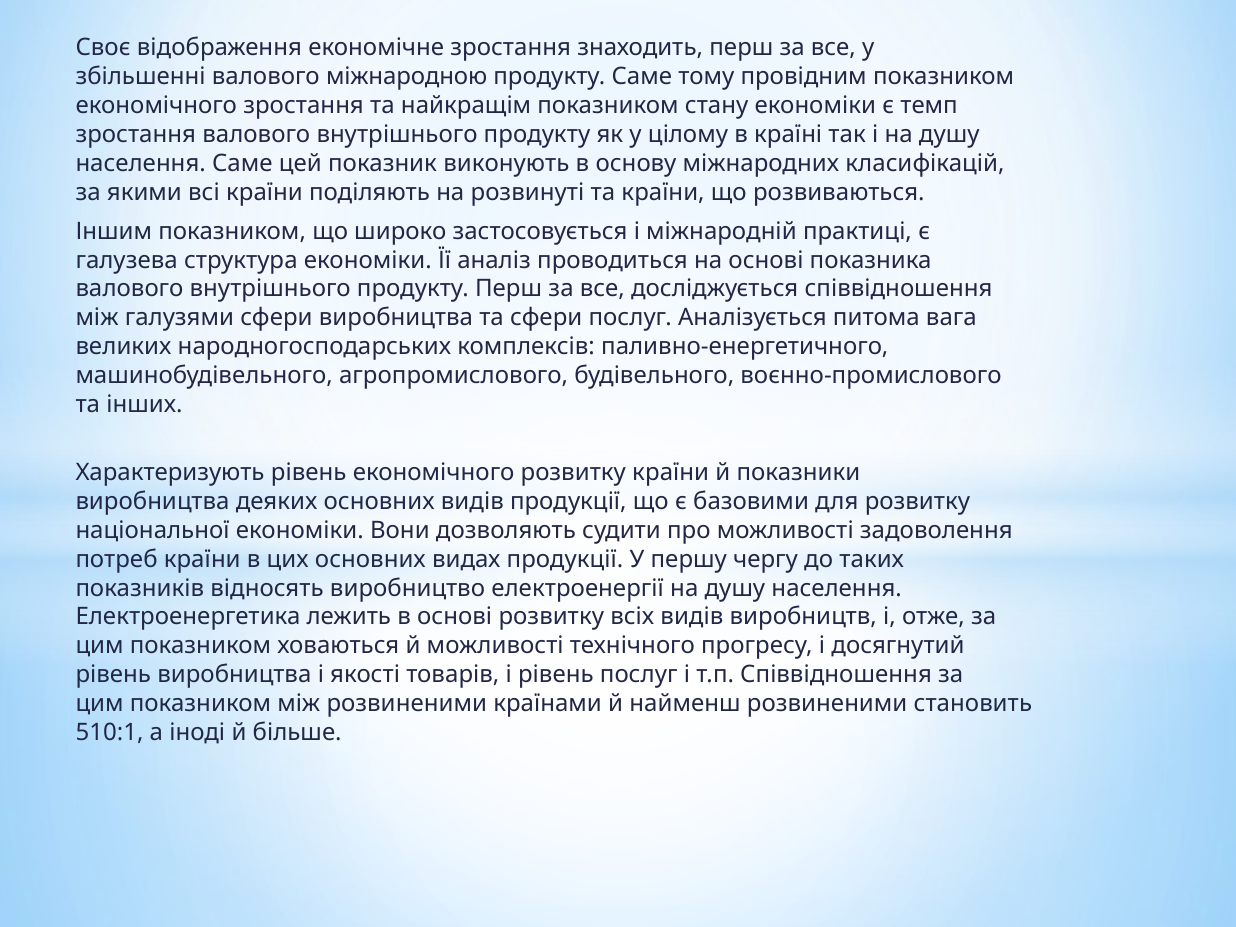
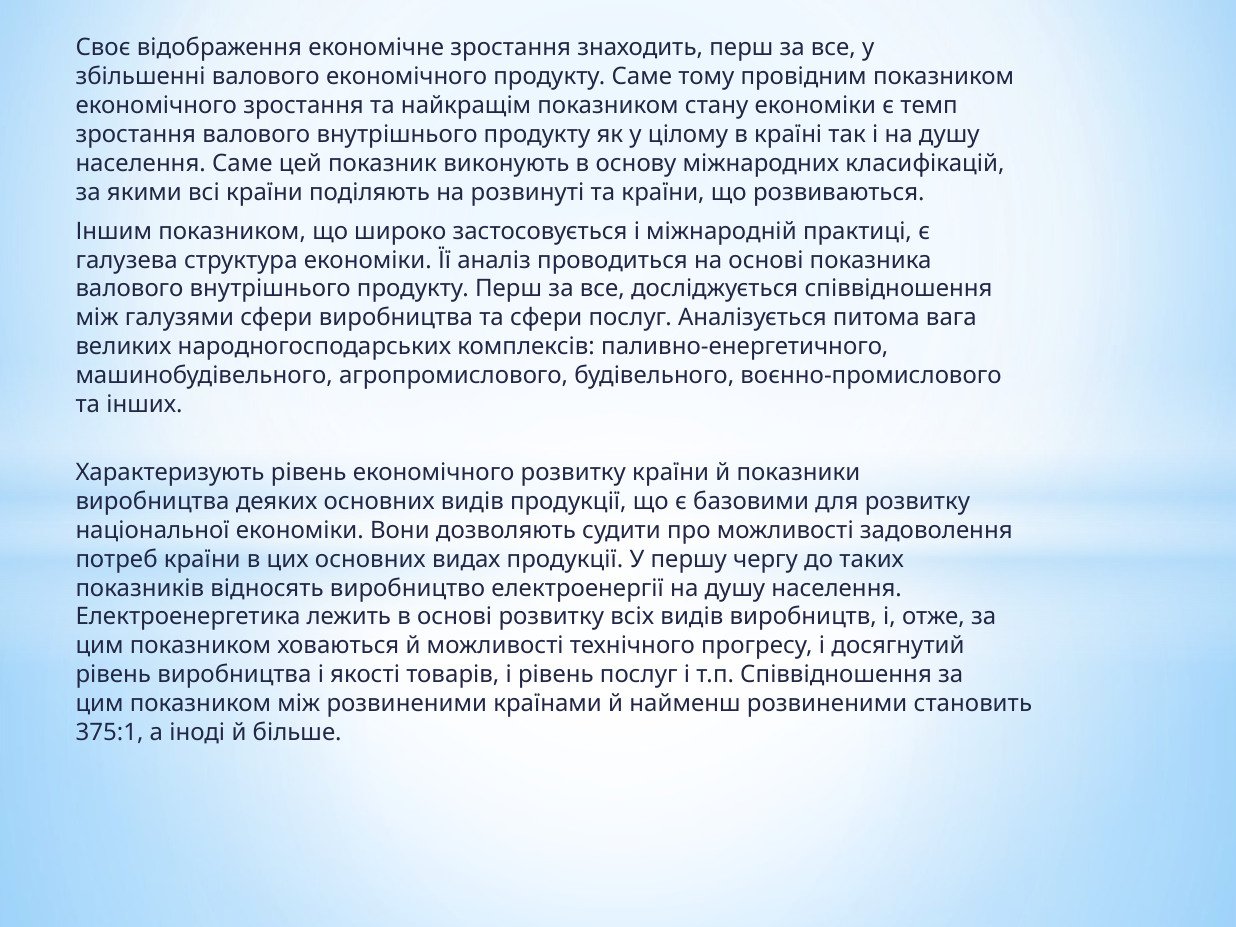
валового міжнародною: міжнародною -> економічного (407, 77)
510:1: 510:1 -> 375:1 (110, 733)
